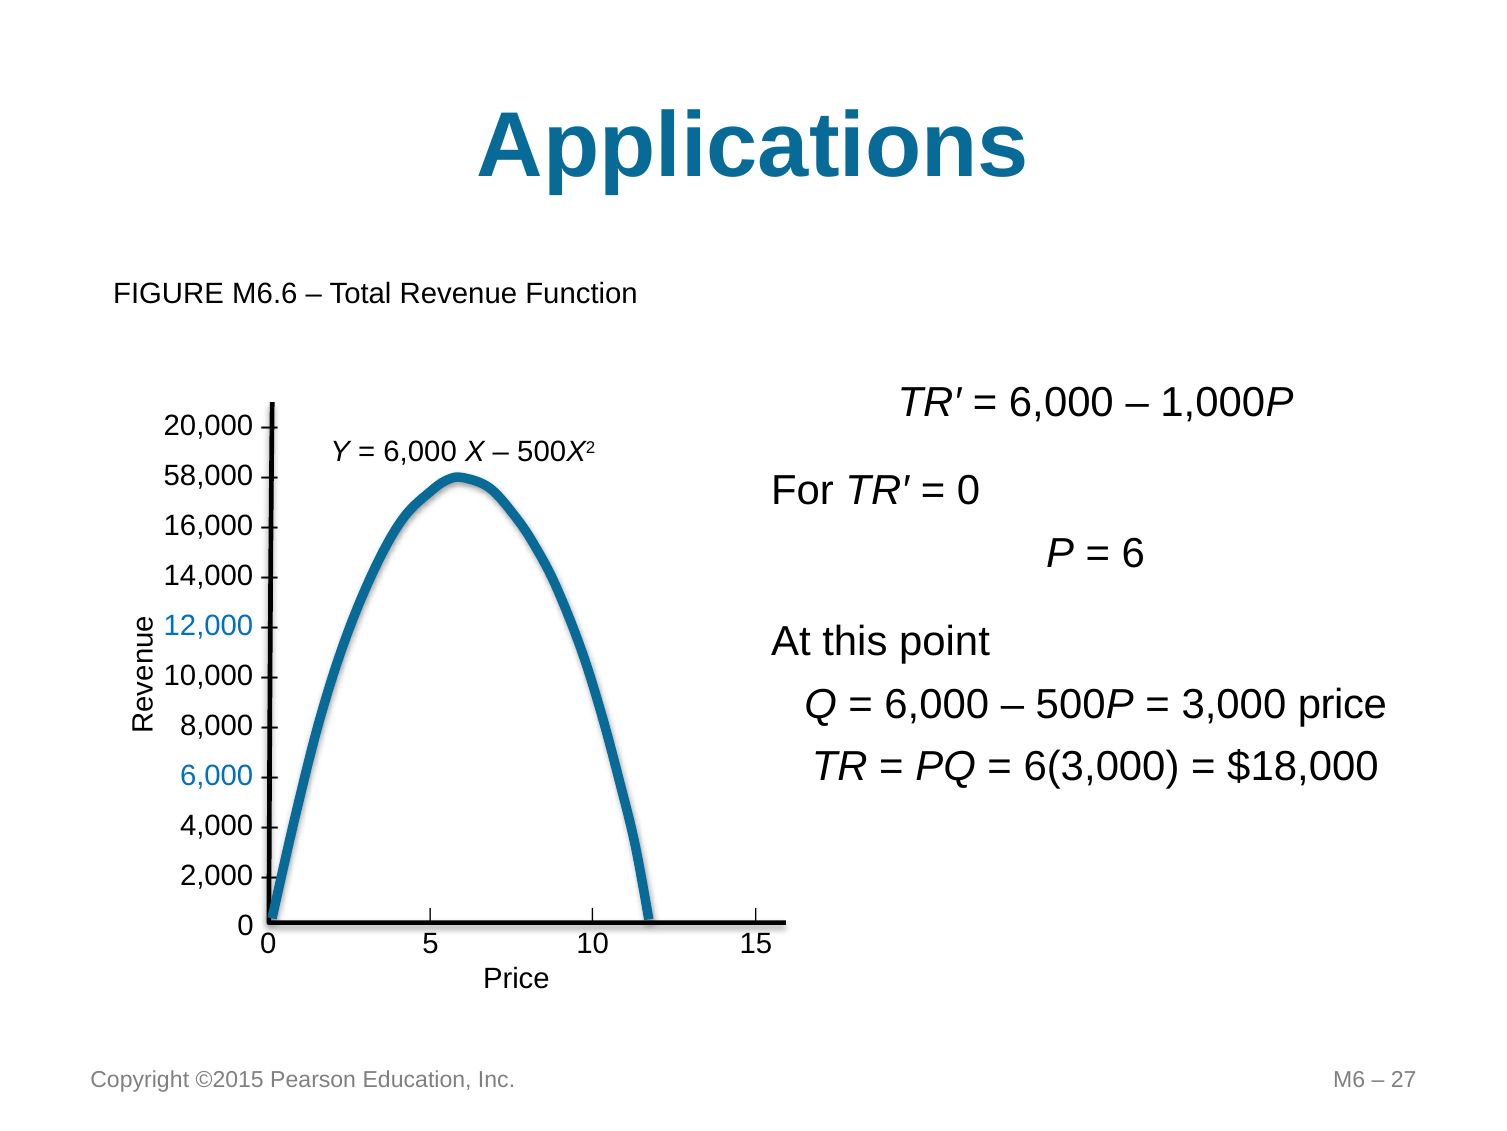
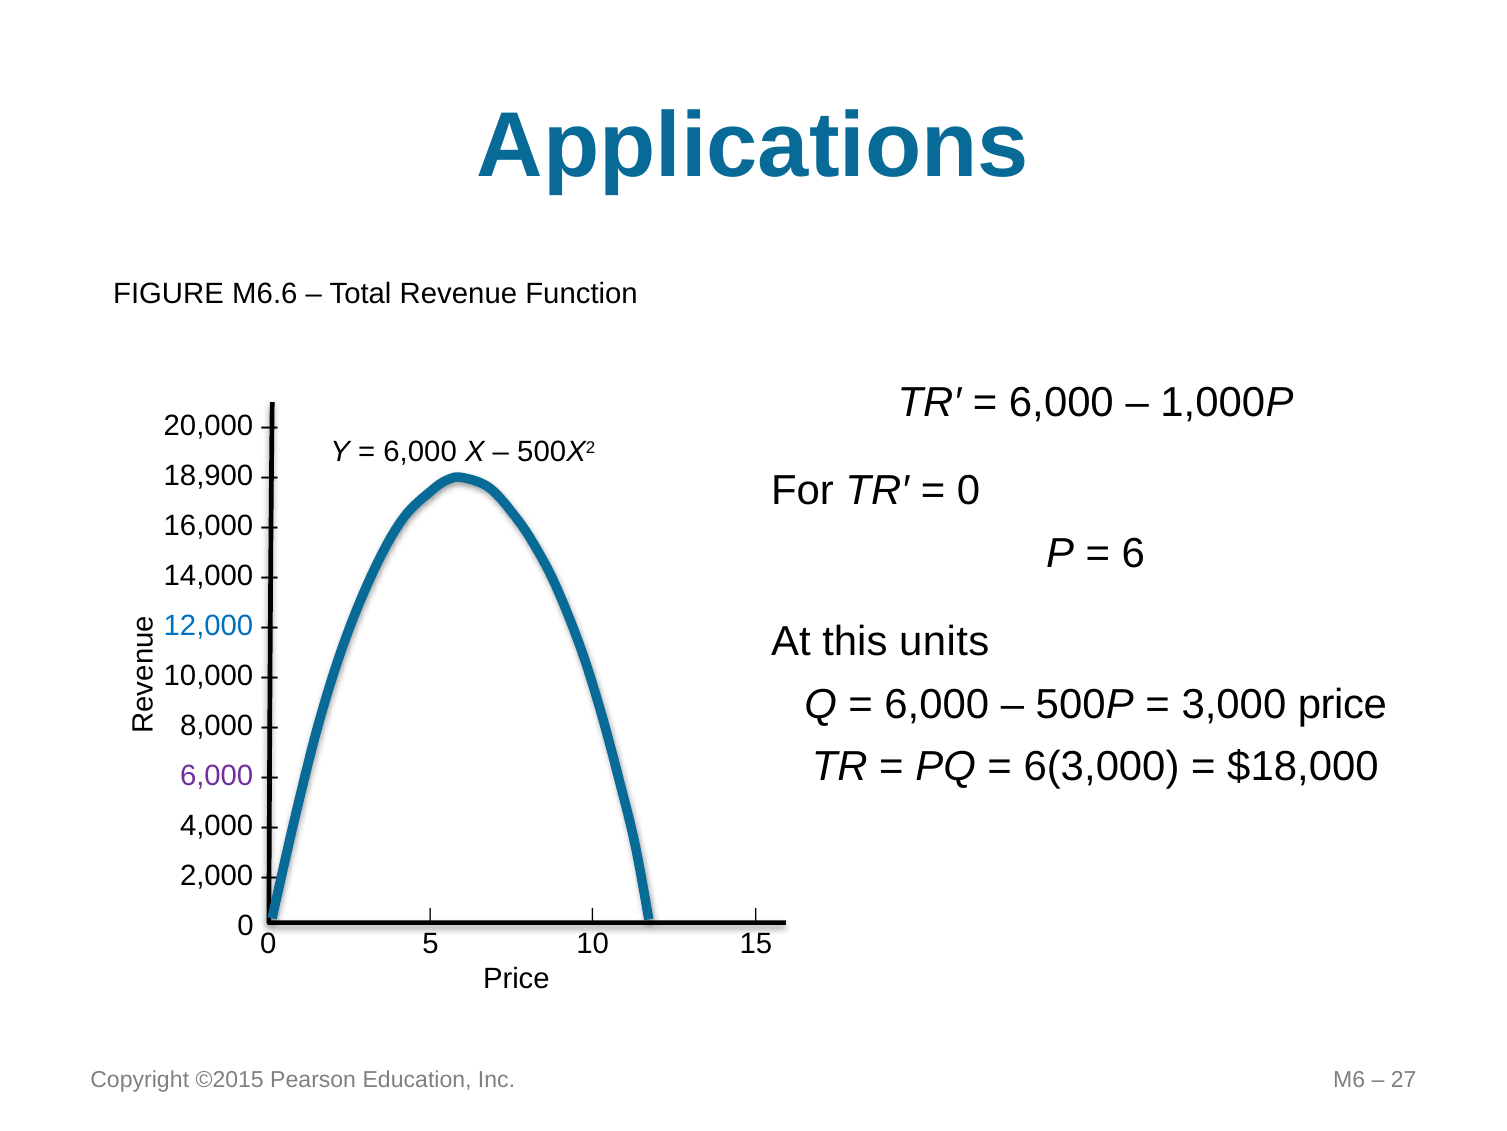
58,000: 58,000 -> 18,900 (208, 476)
point: point -> units (944, 641)
6,000 colour: blue -> purple (217, 776)
